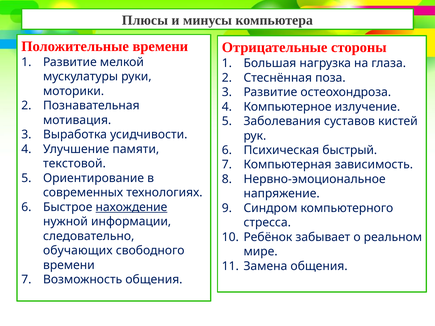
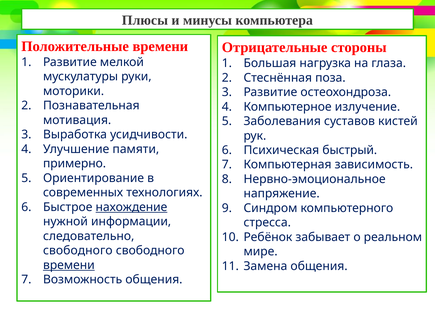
текстовой: текстовой -> примерно (75, 164)
обучающих: обучающих -> свободного (78, 251)
времени underline: none -> present (69, 265)
